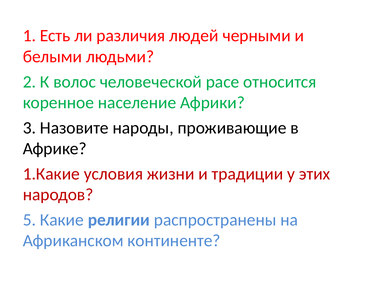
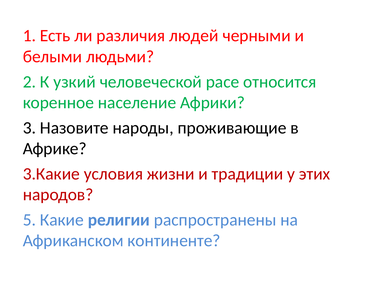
волос: волос -> узкий (75, 82)
1.Какие: 1.Какие -> 3.Какие (51, 174)
